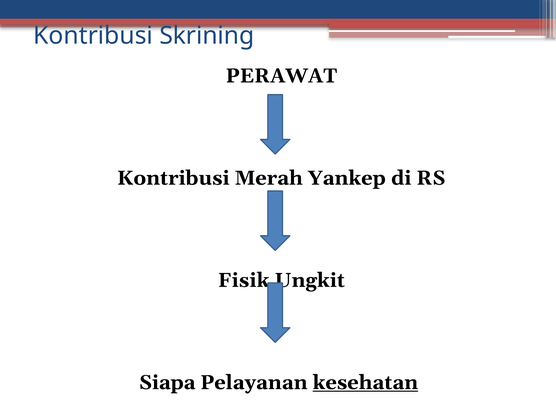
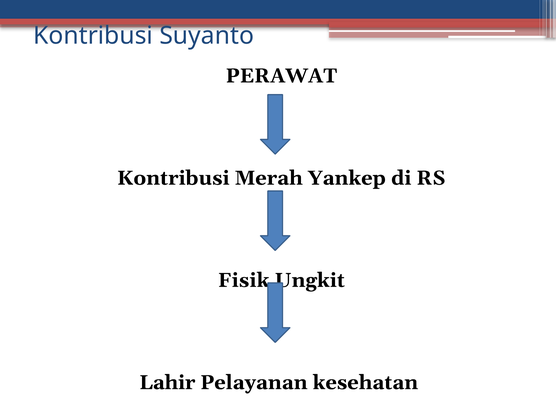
Skrining: Skrining -> Suyanto (207, 36)
Siapa: Siapa -> Lahir (167, 382)
kesehatan underline: present -> none (365, 382)
